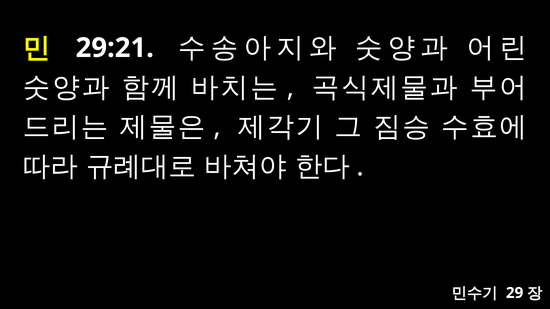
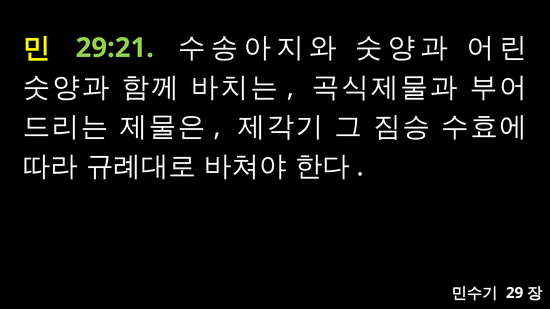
29:21 colour: white -> light green (115, 48)
